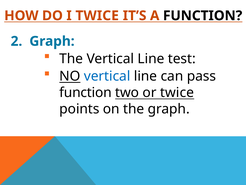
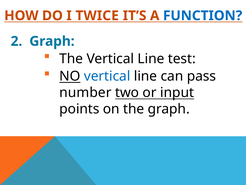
FUNCTION colour: black -> blue (203, 16)
function: function -> number (85, 92)
or twice: twice -> input (177, 92)
